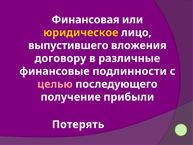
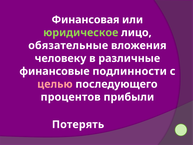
юридическое colour: yellow -> light green (81, 33)
выпустившего: выпустившего -> обязательные (68, 45)
договору: договору -> человеку (61, 58)
получение: получение -> процентов (71, 97)
